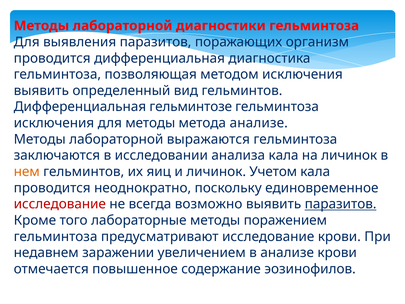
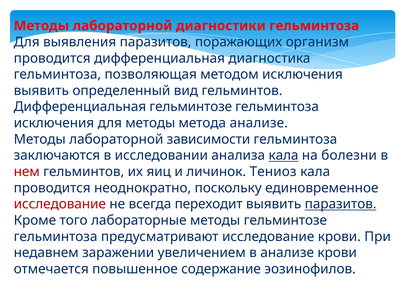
выражаются: выражаются -> зависимости (208, 139)
кала underline: none -> present (284, 155)
на личинок: личинок -> болезни (349, 155)
нем colour: orange -> red (27, 172)
Учетом: Учетом -> Тениоз (273, 172)
возможно: возможно -> переходит (209, 204)
методы поражением: поражением -> гельминтозе (285, 220)
